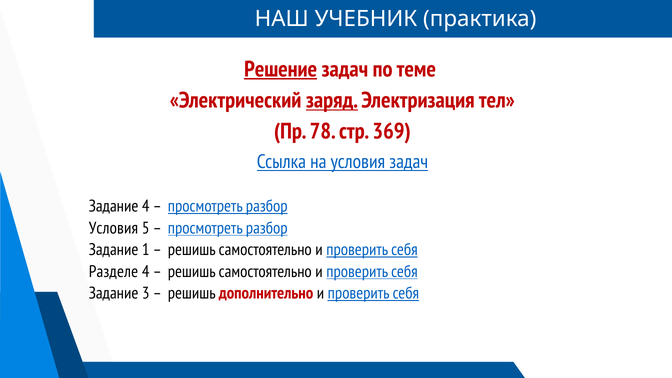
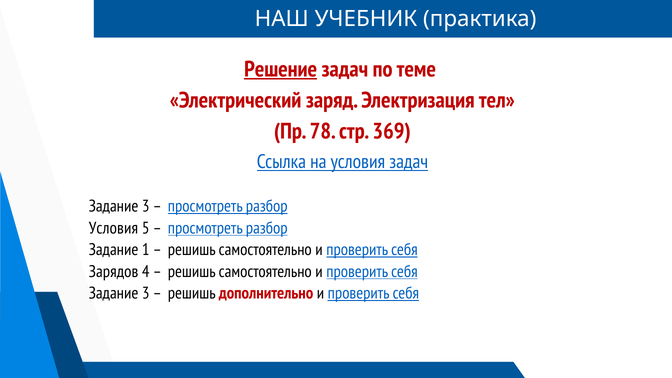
заряд underline: present -> none (332, 100)
4: 4 -> 3 (146, 206)
Разделе: Разделе -> Зарядов (113, 272)
